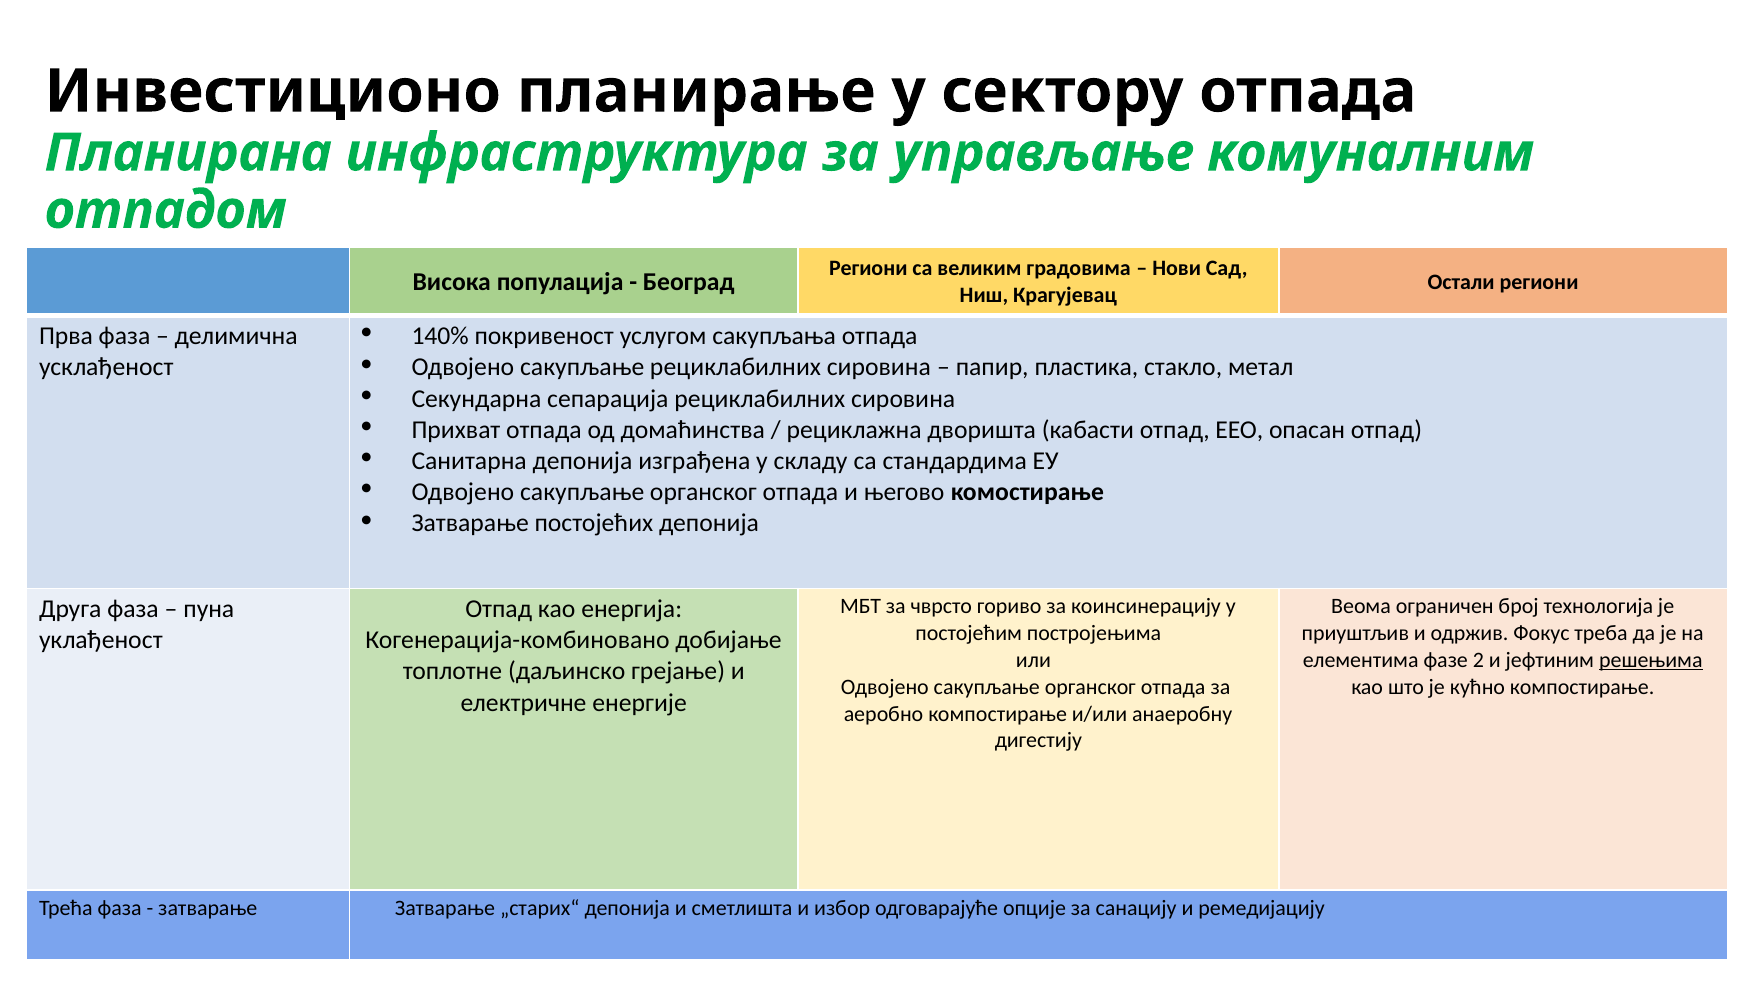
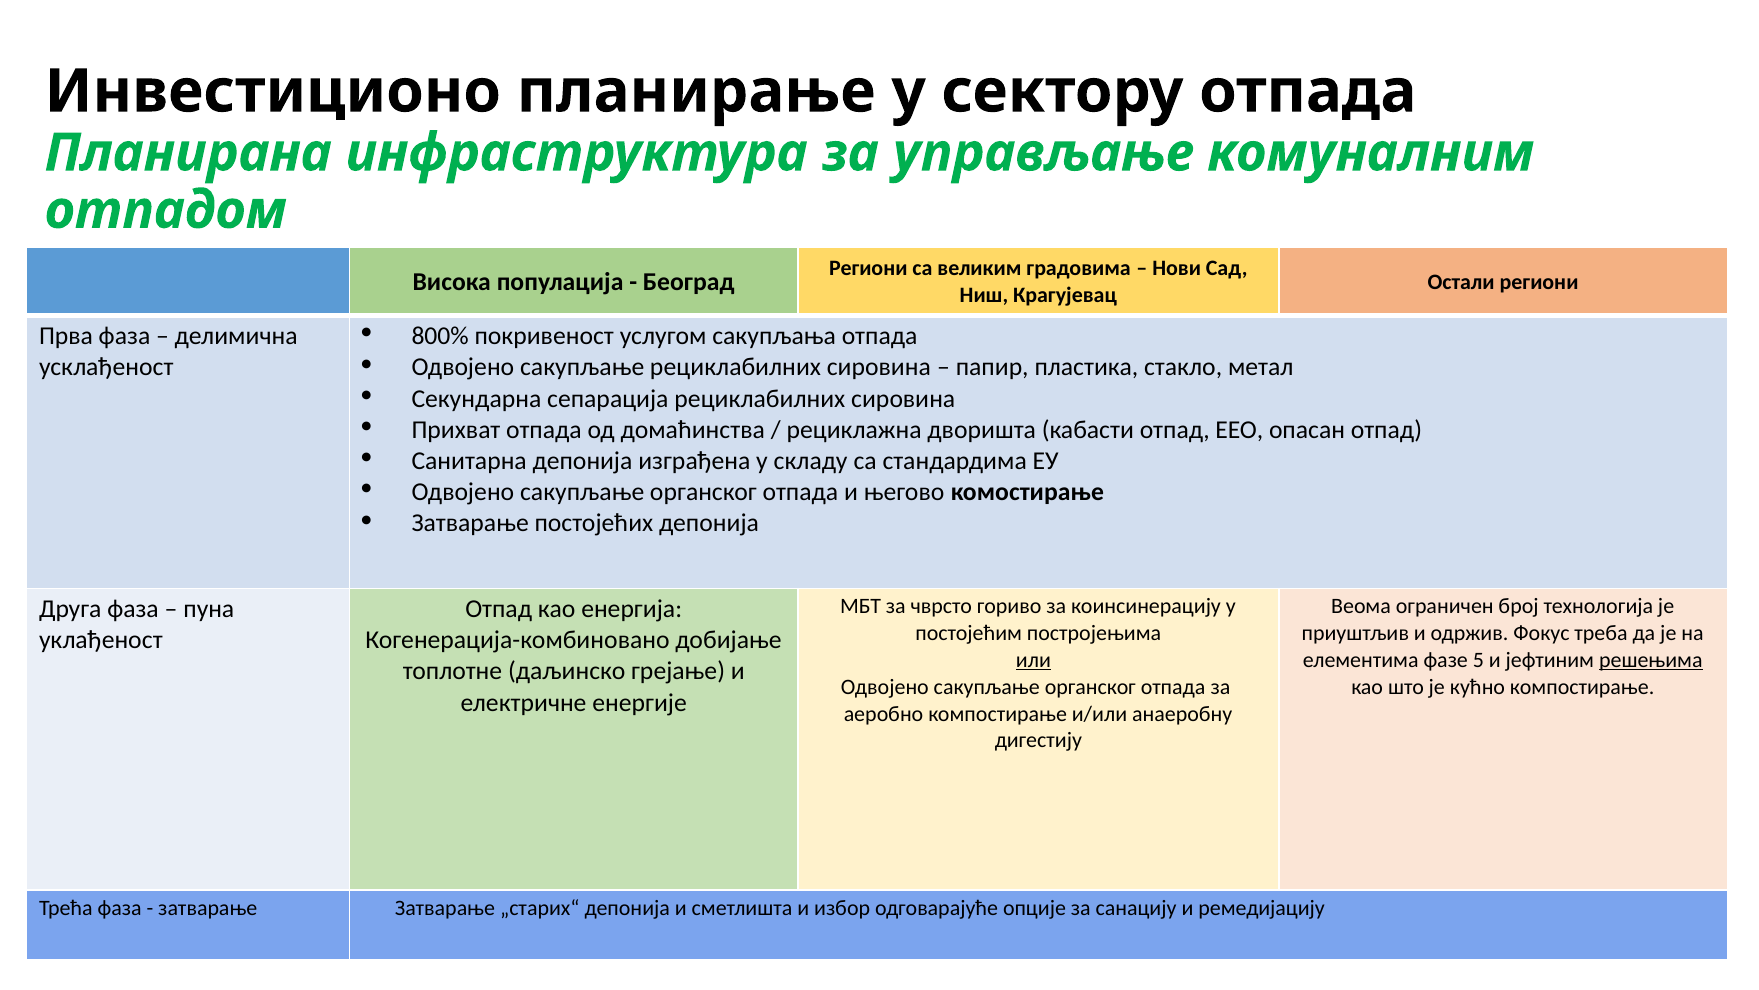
140%: 140% -> 800% (440, 336)
или underline: none -> present (1033, 660)
фазе 2: 2 -> 5 (1479, 660)
